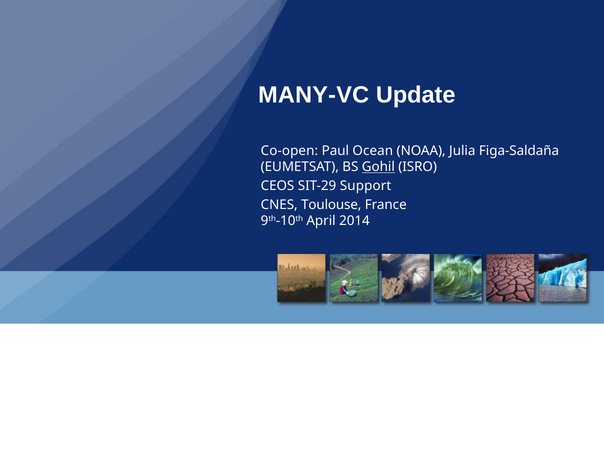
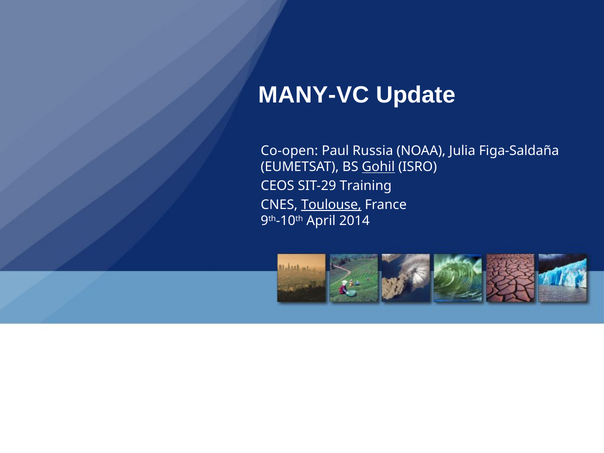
Ocean: Ocean -> Russia (373, 151)
Support: Support -> Training (366, 186)
Toulouse underline: none -> present (331, 205)
